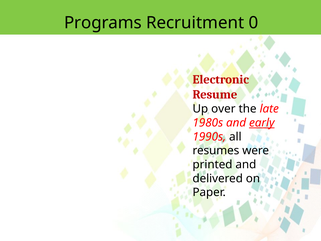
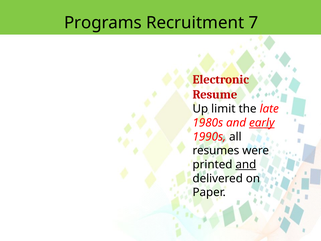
0: 0 -> 7 (253, 23)
over: over -> limit (223, 109)
and underline: none -> present (246, 164)
